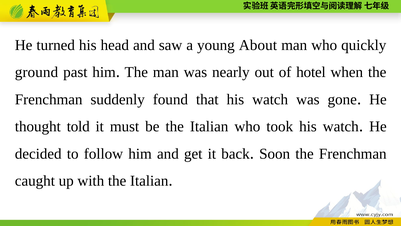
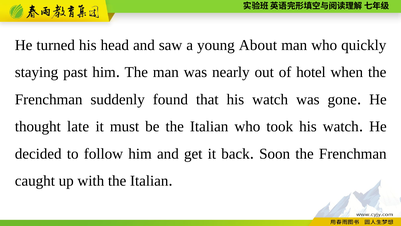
ground: ground -> staying (37, 72)
told: told -> late (78, 126)
